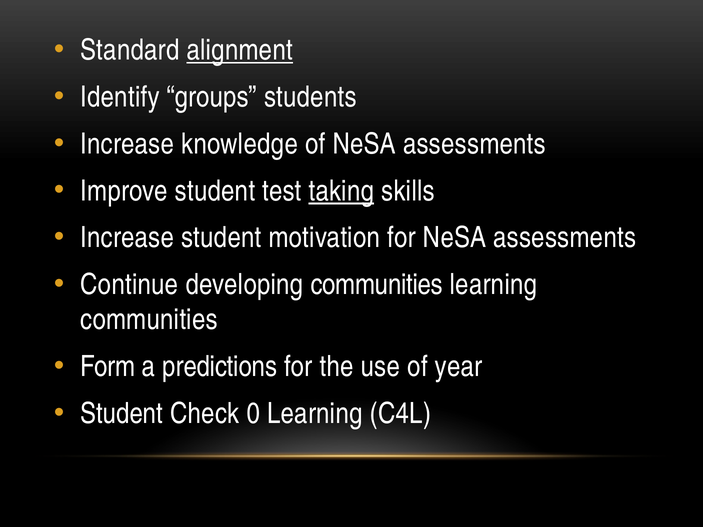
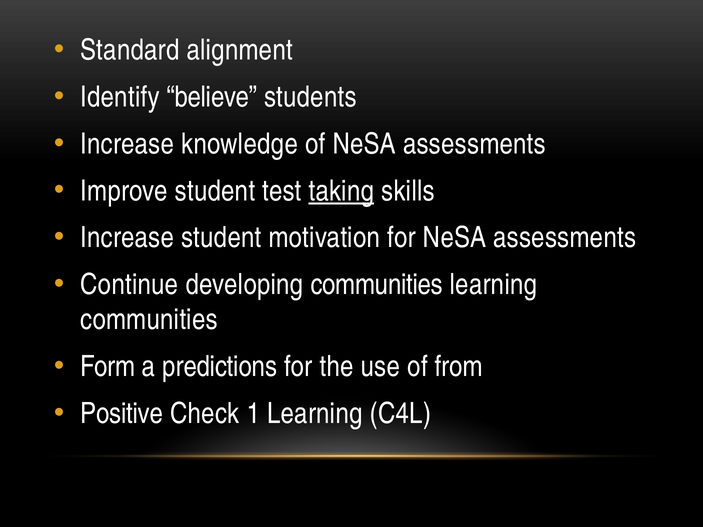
alignment underline: present -> none (240, 50)
groups: groups -> believe (212, 97)
year: year -> from (459, 367)
Student: Student -> Positive (122, 414)
0: 0 -> 1 (253, 414)
